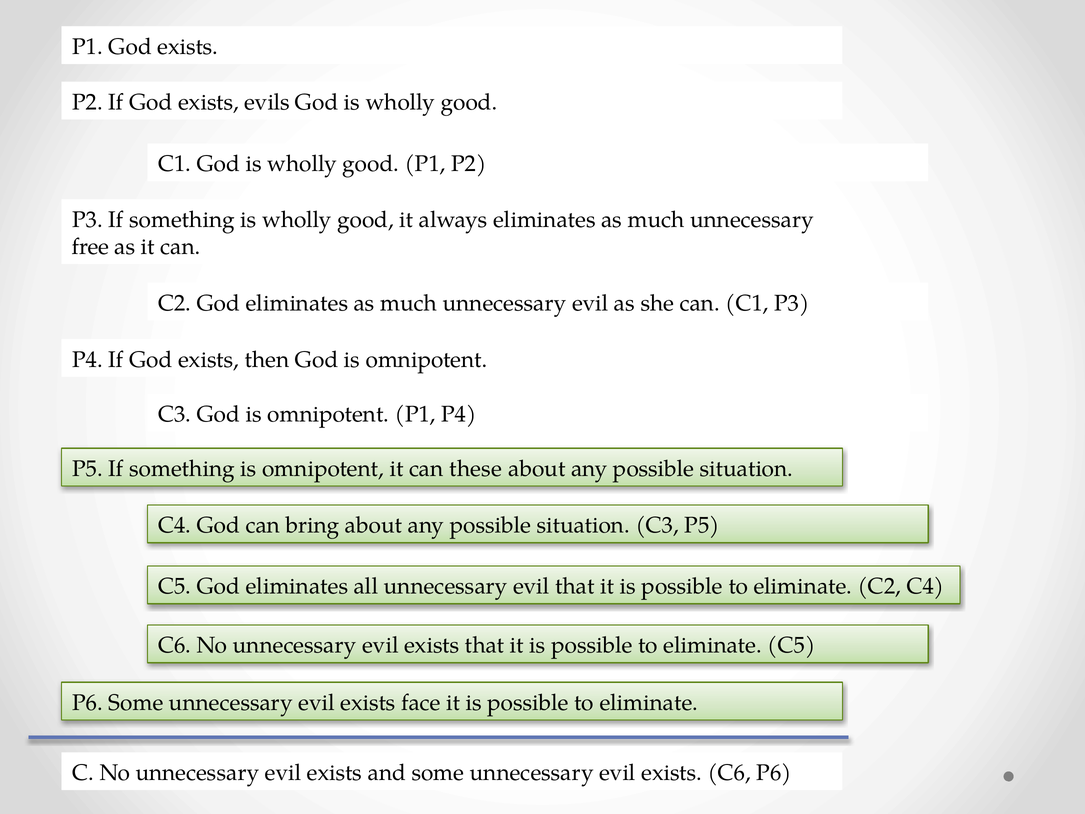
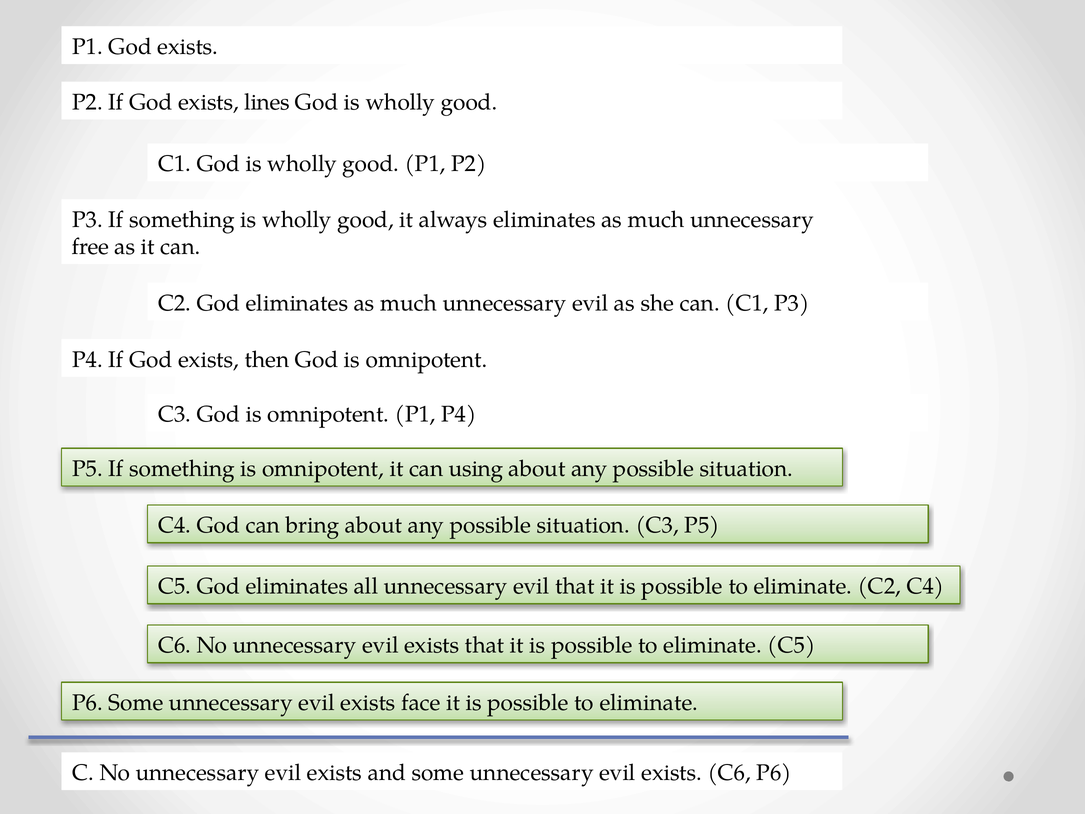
evils: evils -> lines (267, 102)
these: these -> using (476, 469)
